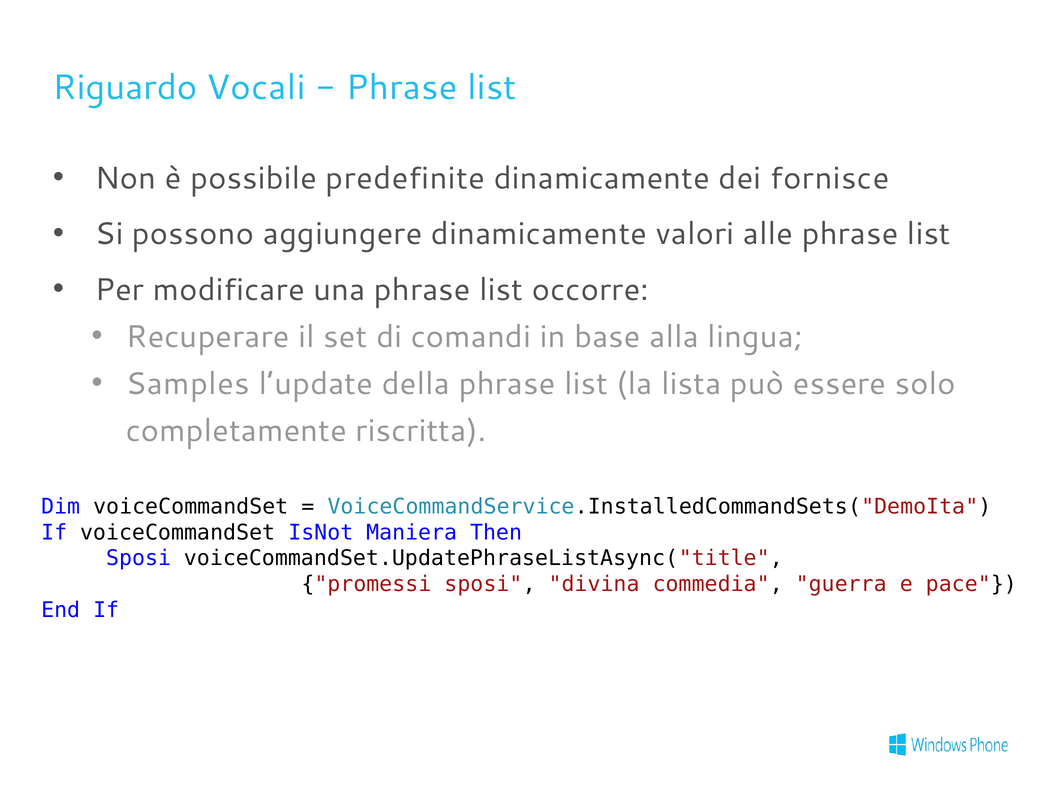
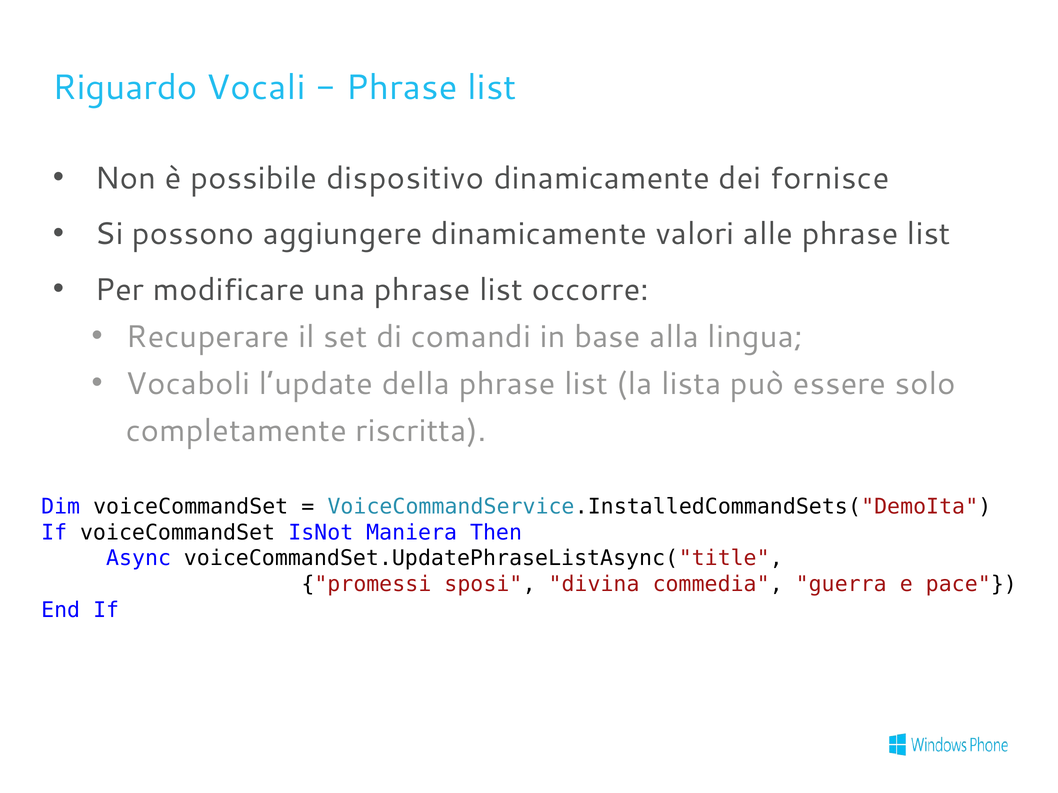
predefinite: predefinite -> dispositivo (405, 178)
Samples: Samples -> Vocaboli (188, 384)
Sposi: Sposi -> Async (139, 559)
